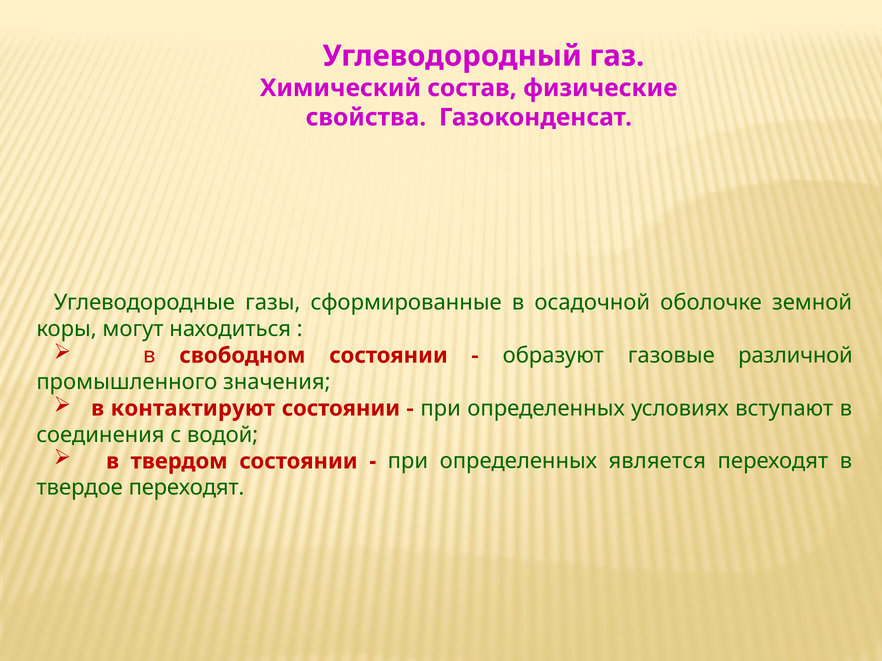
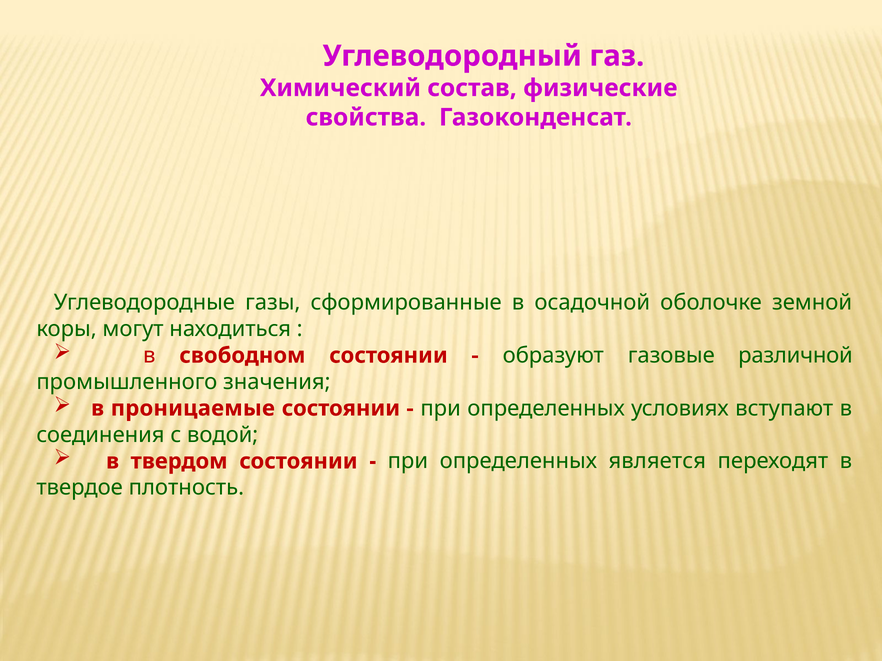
контактируют: контактируют -> проницаемые (193, 409)
твердое переходят: переходят -> плотность (186, 488)
